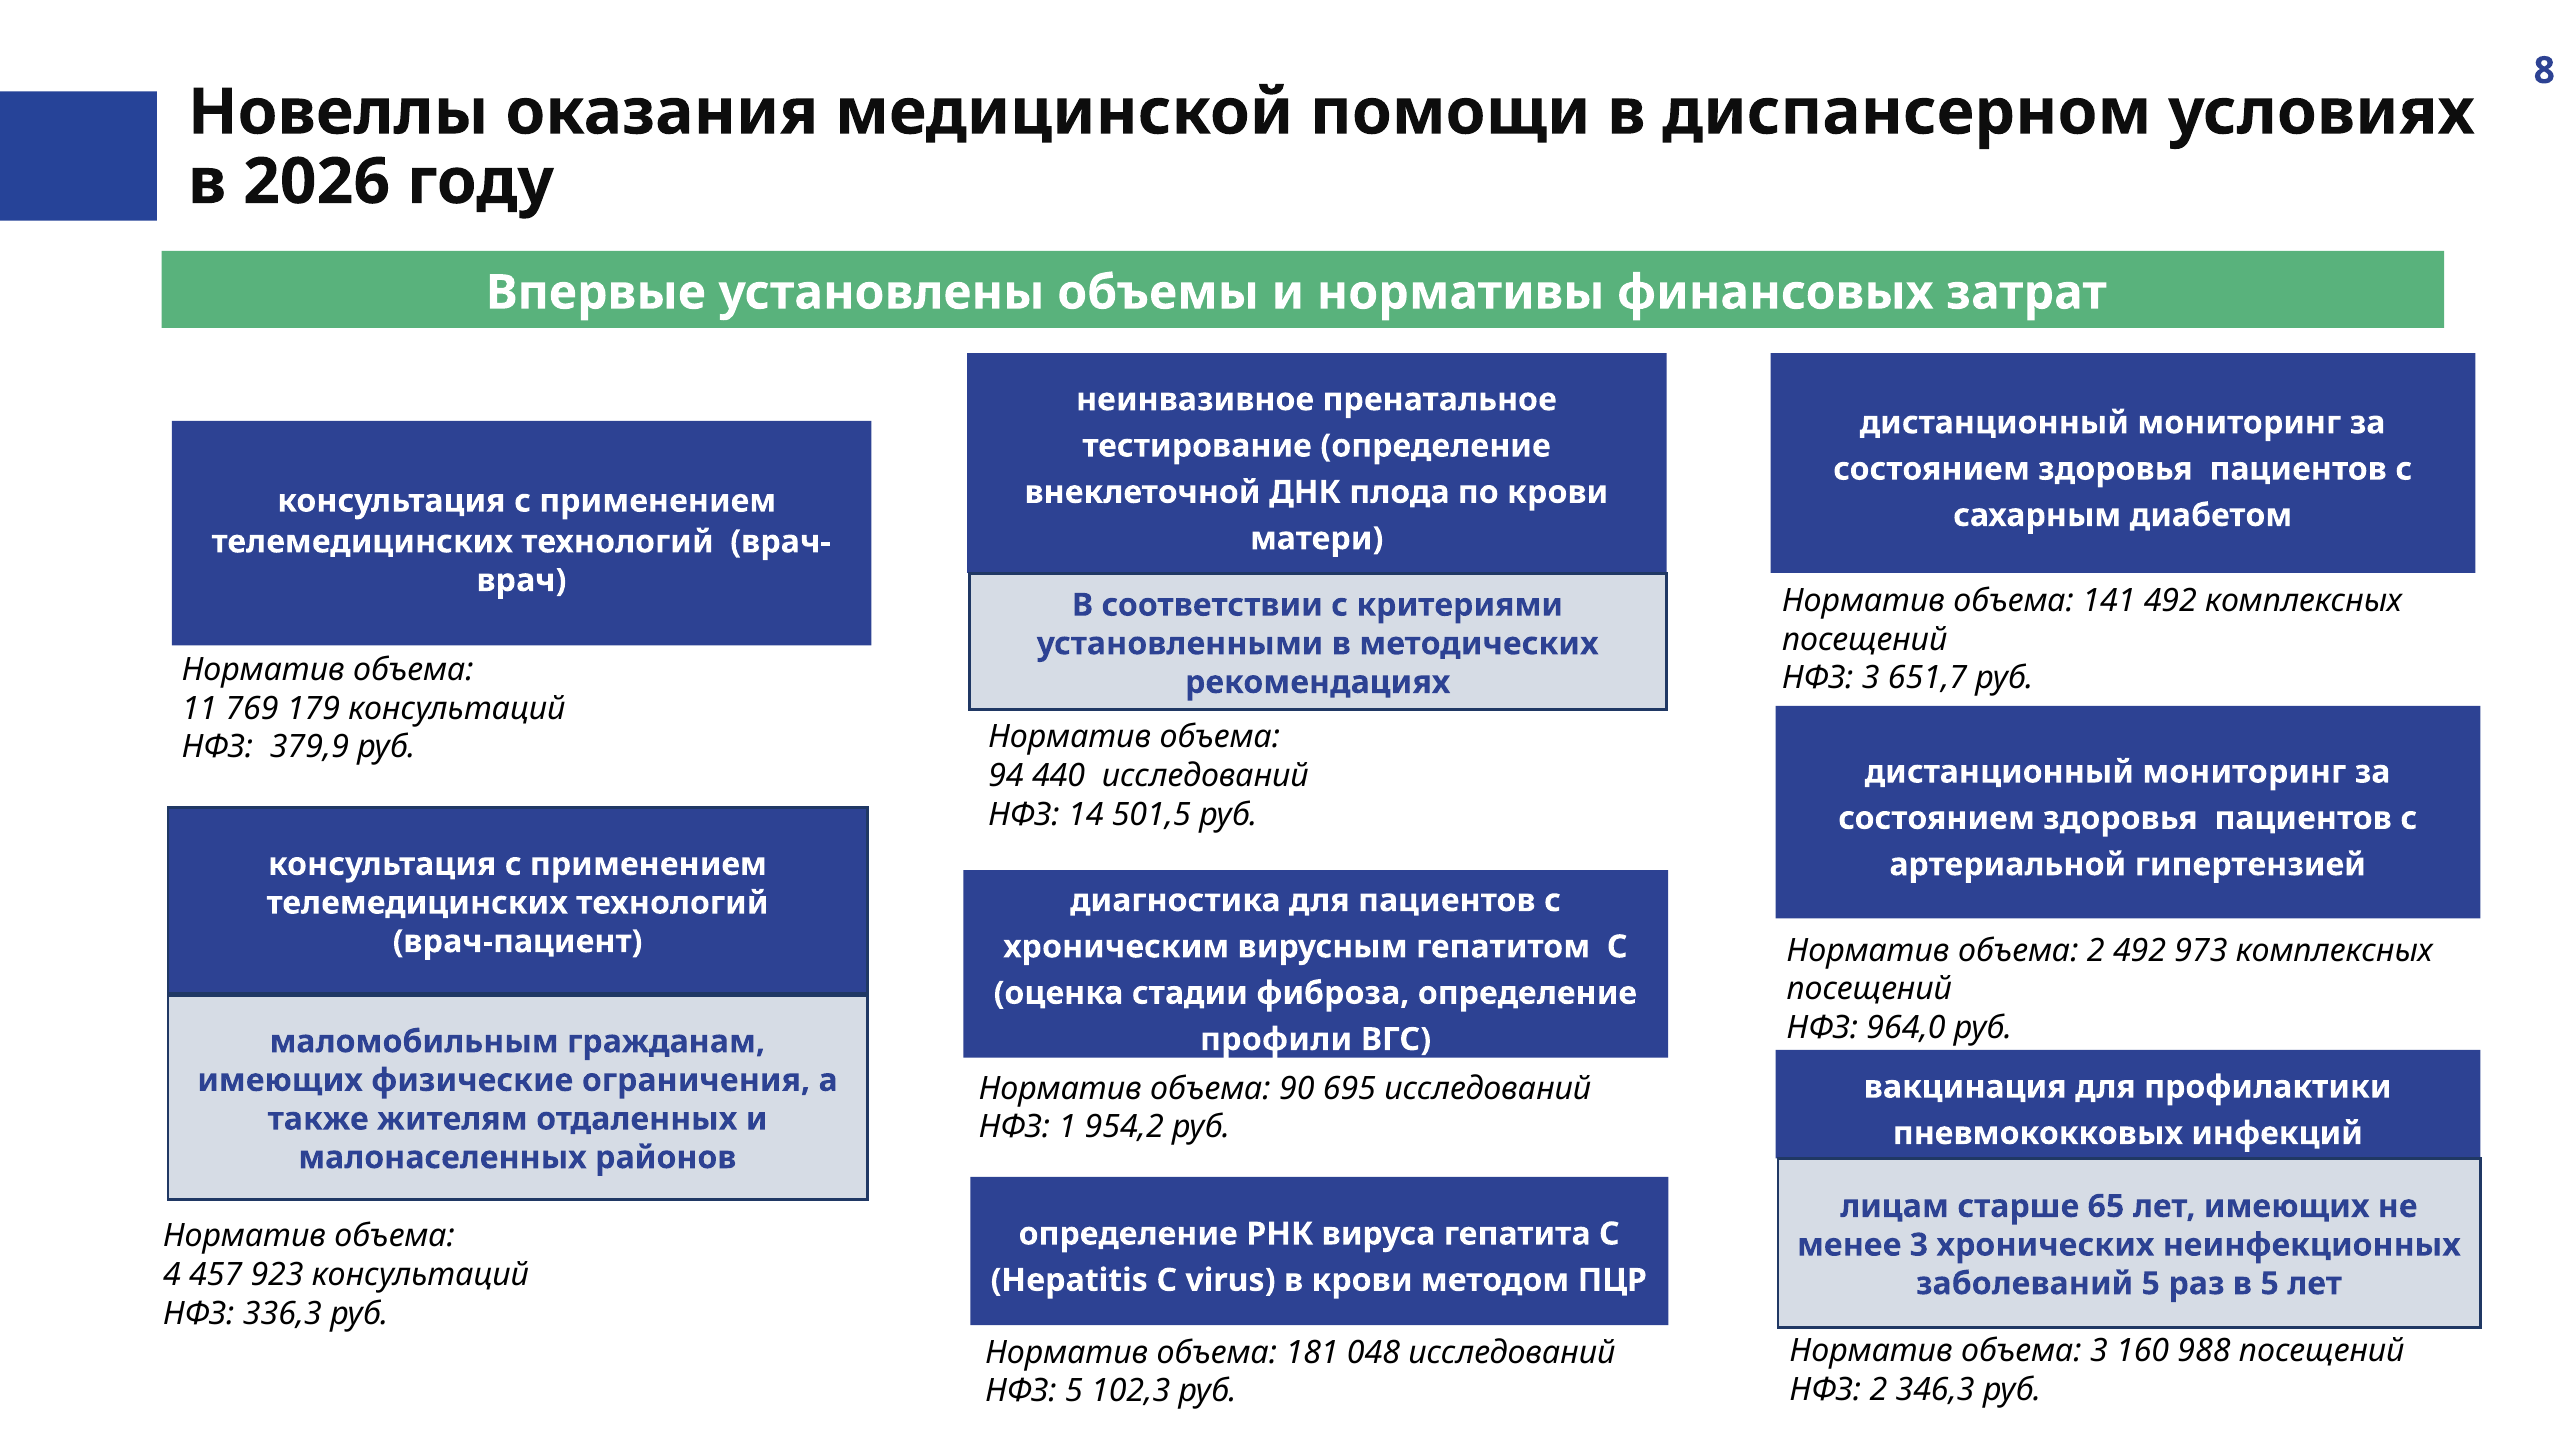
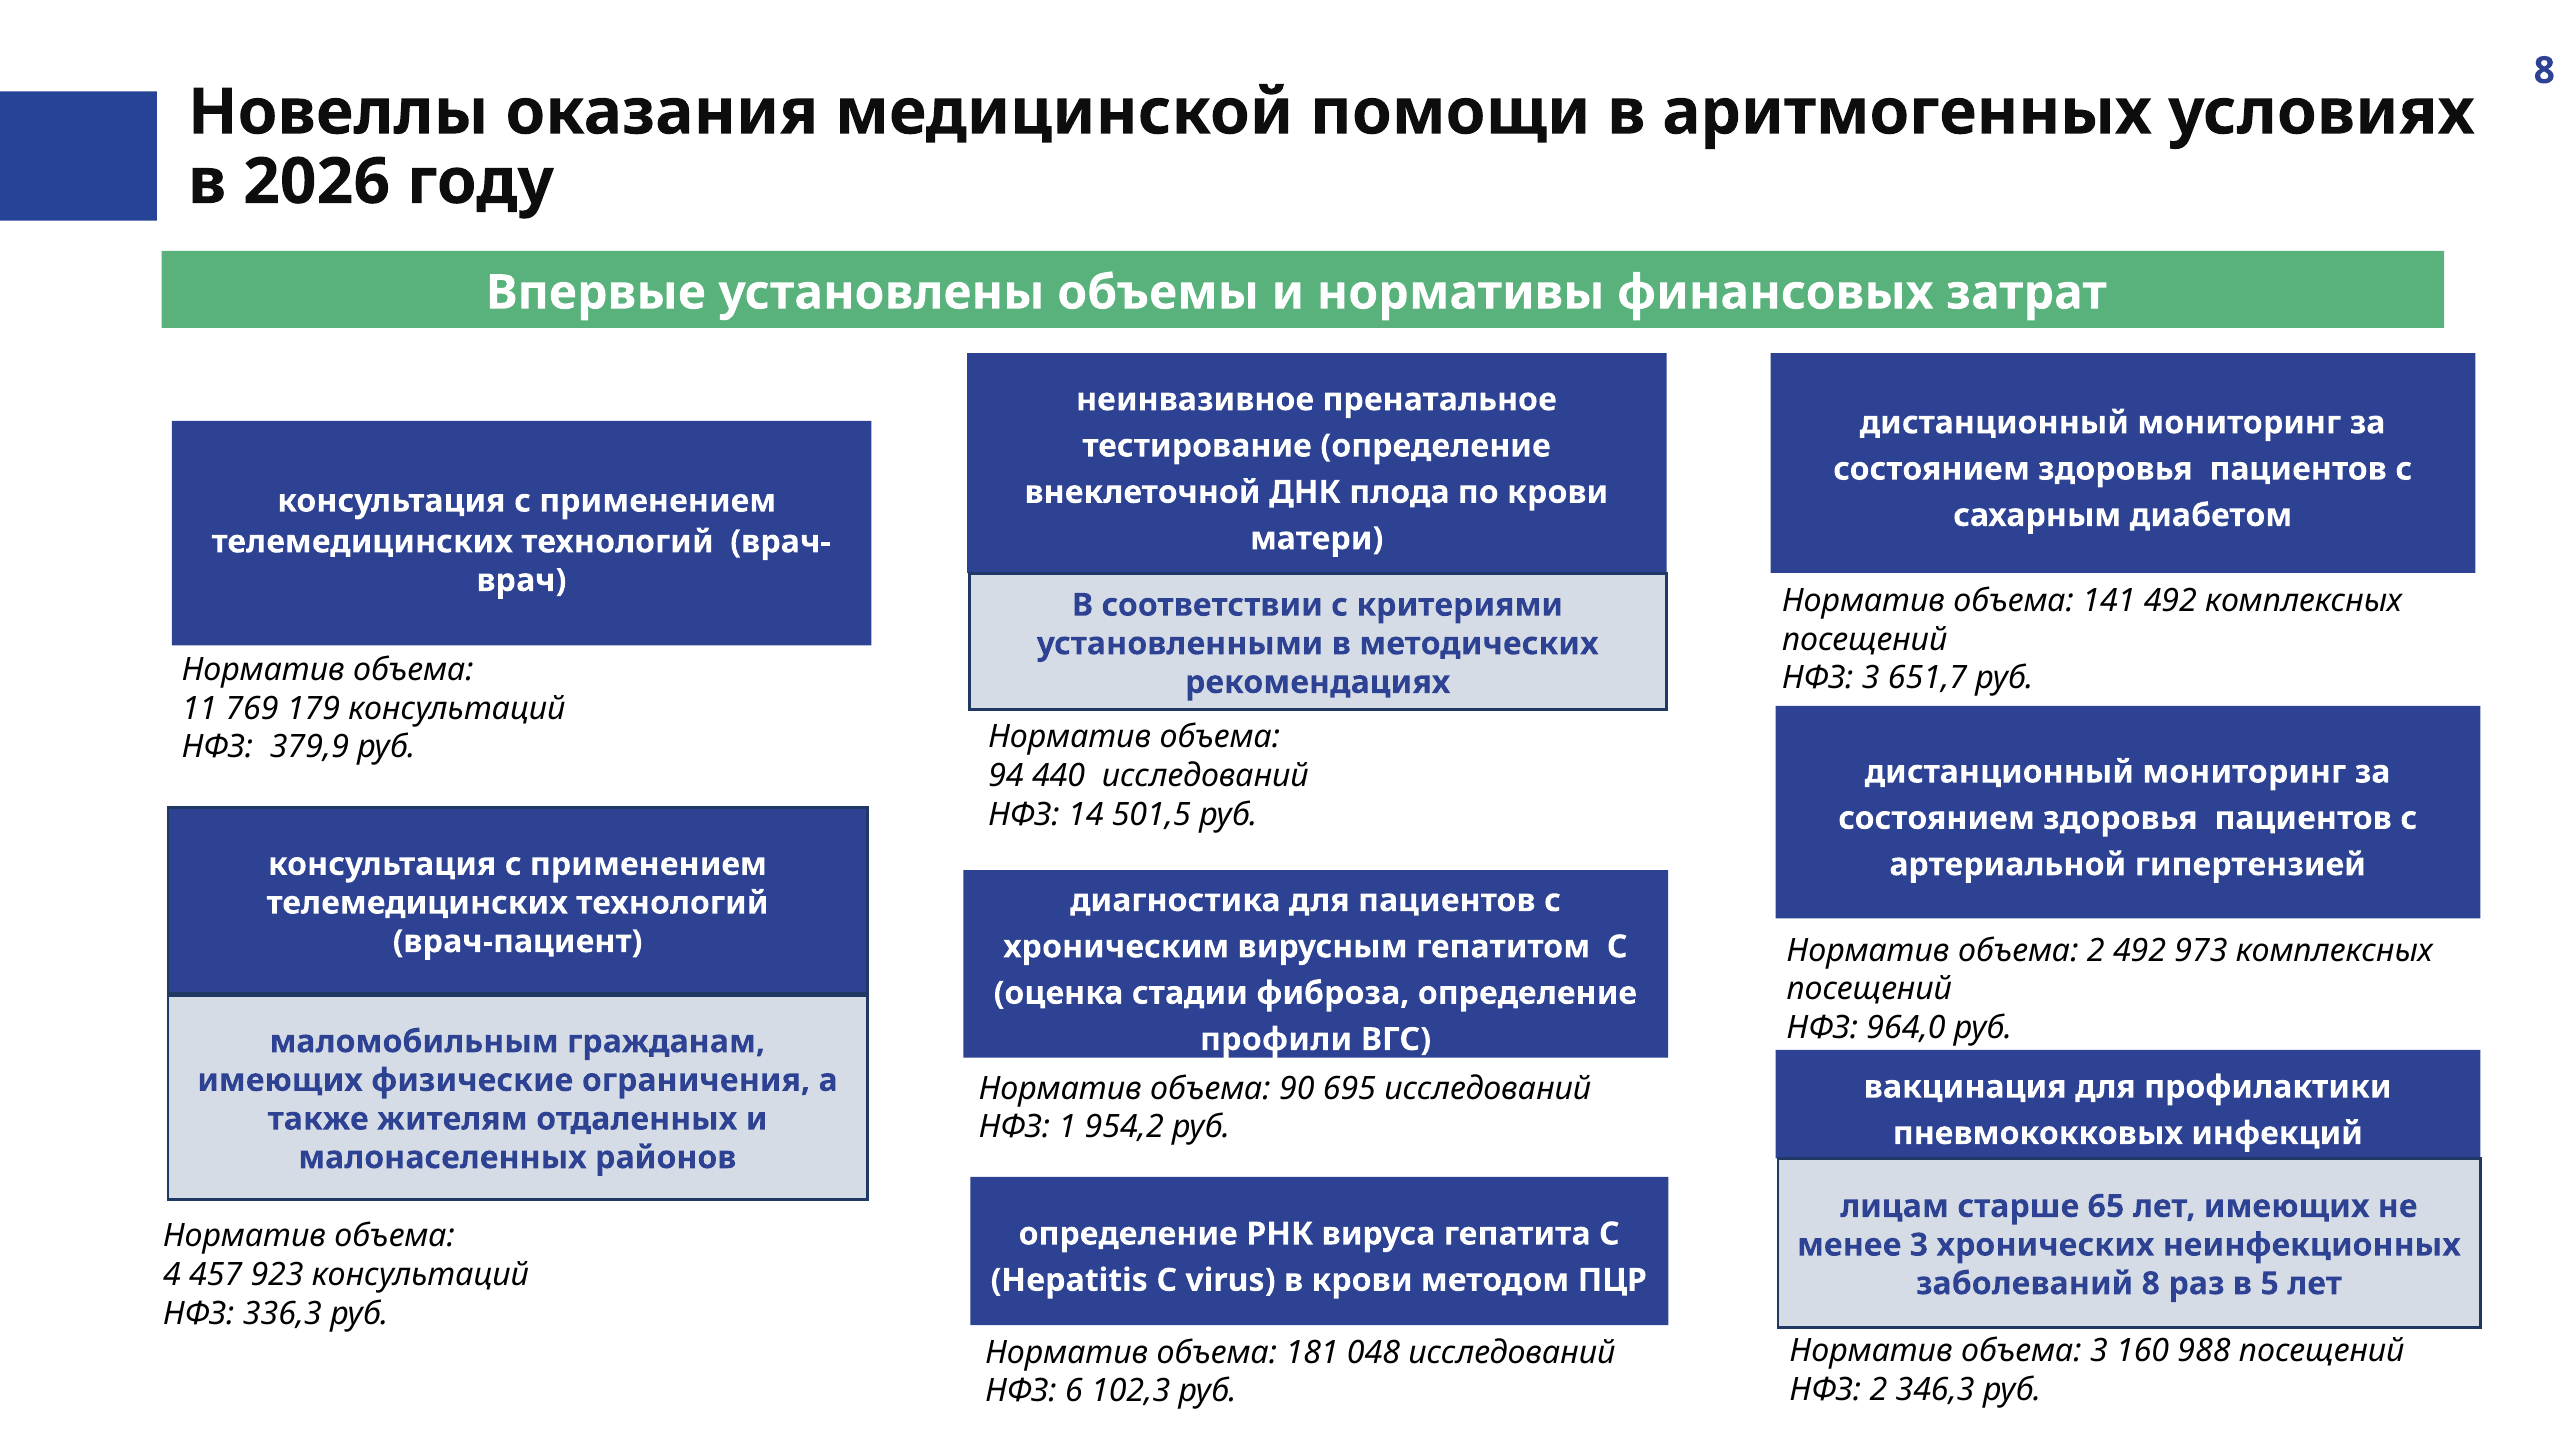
диспансерном: диспансерном -> аритмогенных (1907, 112)
заболеваний 5: 5 -> 8 (2151, 1284)
НФЗ 5: 5 -> 6 (1074, 1391)
